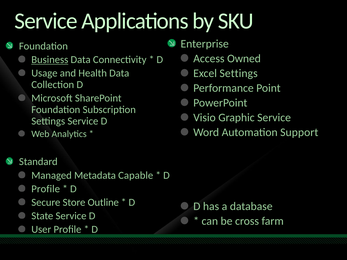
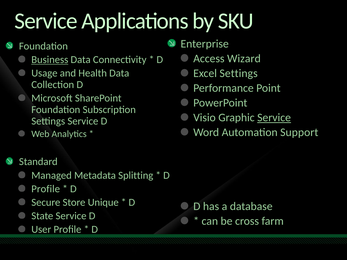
Owned: Owned -> Wizard (244, 59)
Service underline: none -> present (274, 118)
Capable: Capable -> Splitting (136, 175)
Outline: Outline -> Unique (103, 203)
